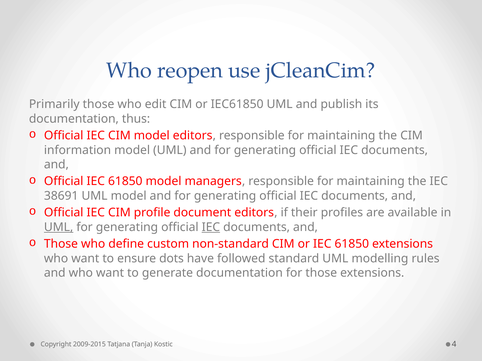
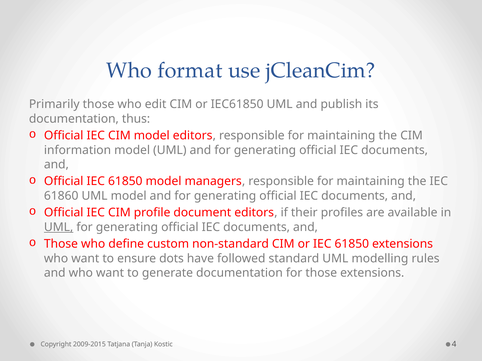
reopen: reopen -> format (190, 71)
38691: 38691 -> 61860 (61, 196)
IEC underline: present -> none (211, 227)
